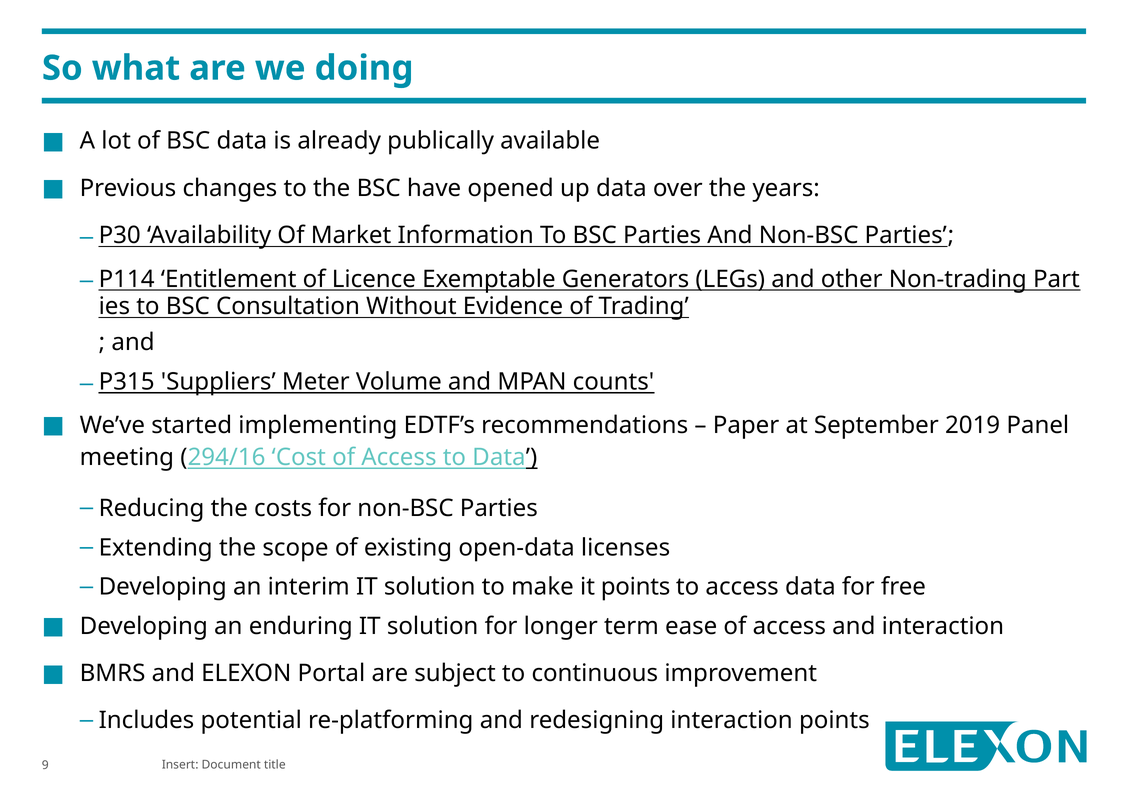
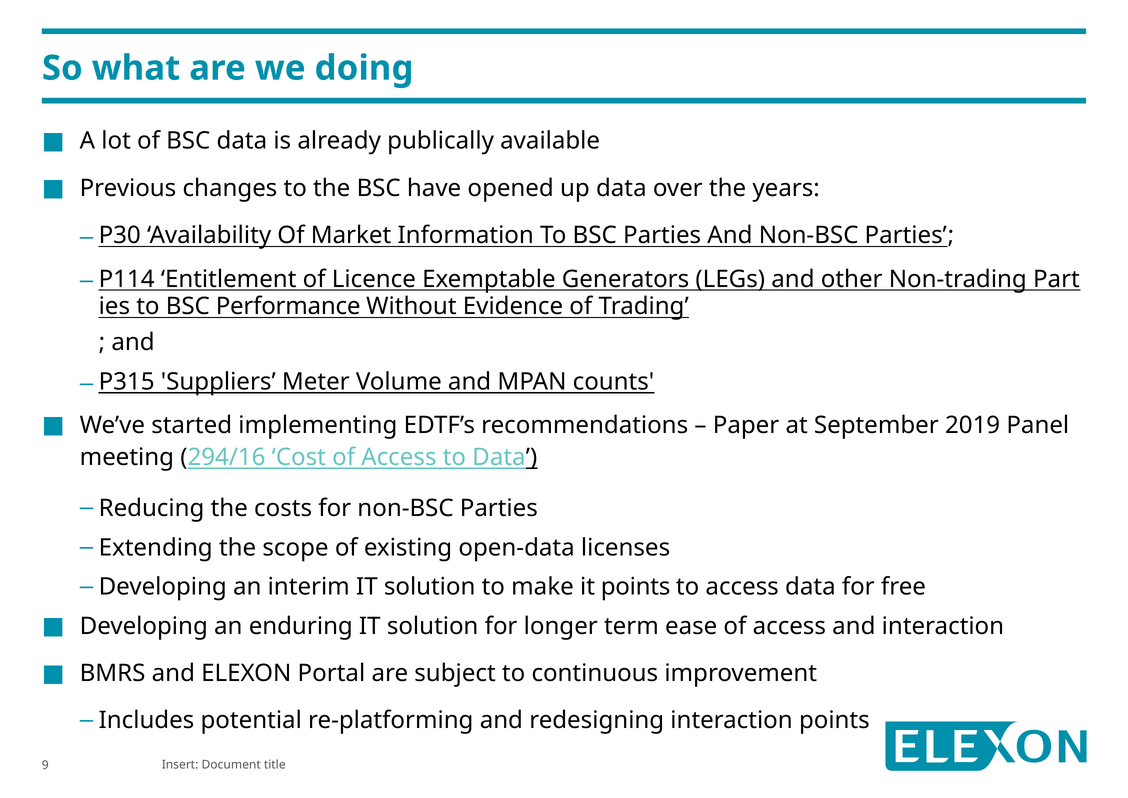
Consultation: Consultation -> Performance (288, 306)
